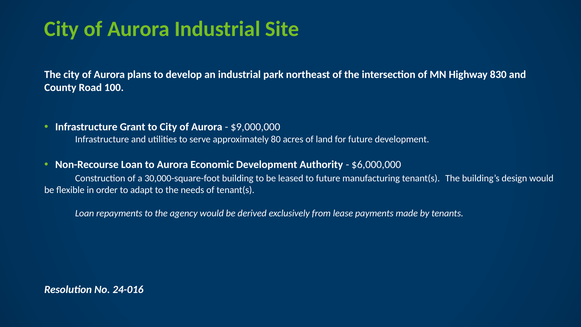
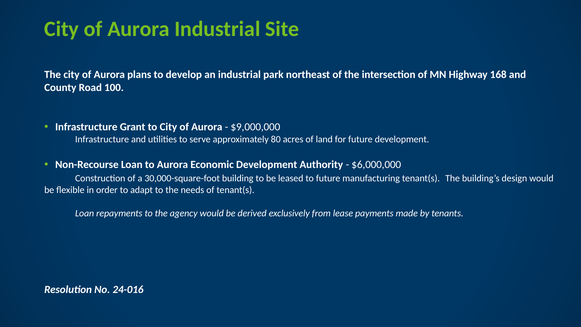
830: 830 -> 168 (498, 75)
